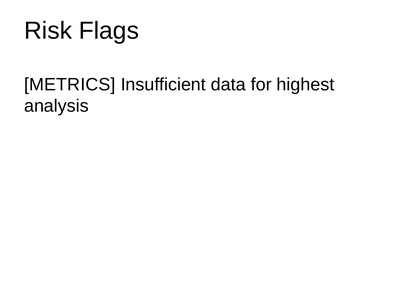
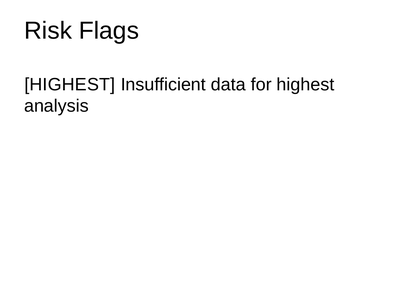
METRICS: METRICS -> HIGHEST (70, 85)
